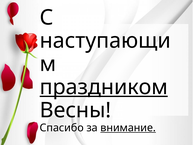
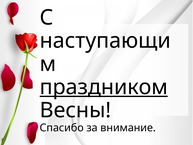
внимание underline: present -> none (128, 128)
